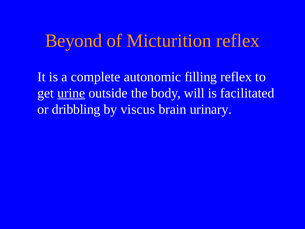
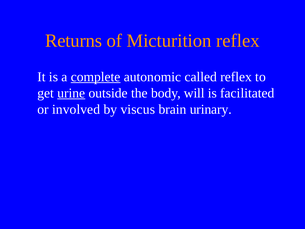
Beyond: Beyond -> Returns (74, 41)
complete underline: none -> present (96, 77)
filling: filling -> called (201, 77)
dribbling: dribbling -> involved (76, 109)
